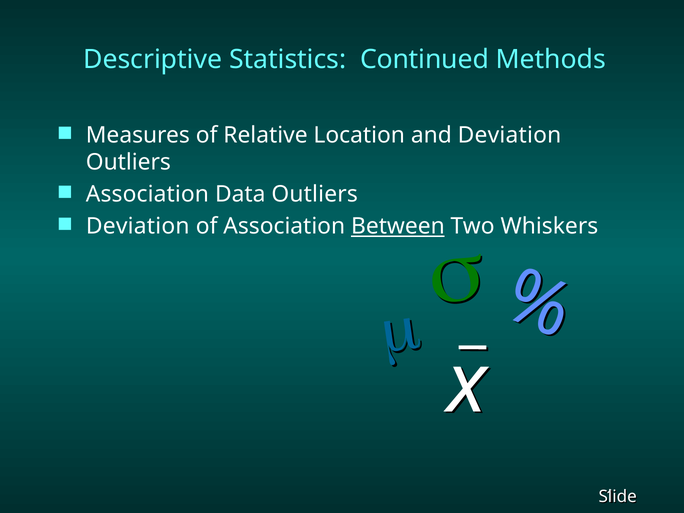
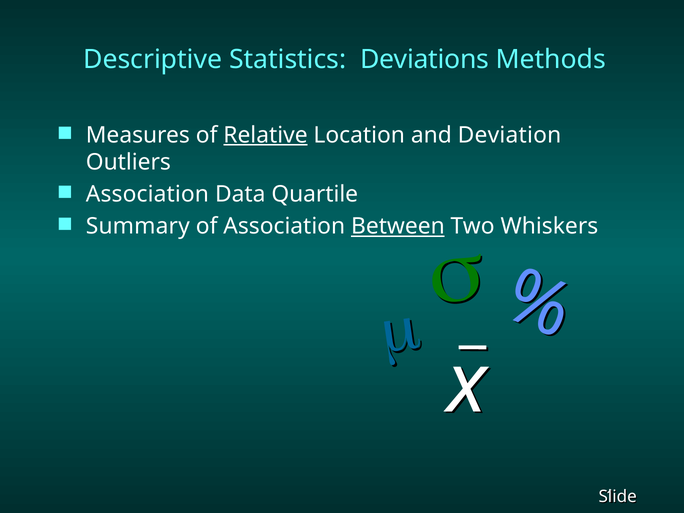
Continued: Continued -> Deviations (425, 59)
Relative underline: none -> present (265, 135)
Data Outliers: Outliers -> Quartile (315, 194)
Deviation: Deviation -> Summary (138, 226)
